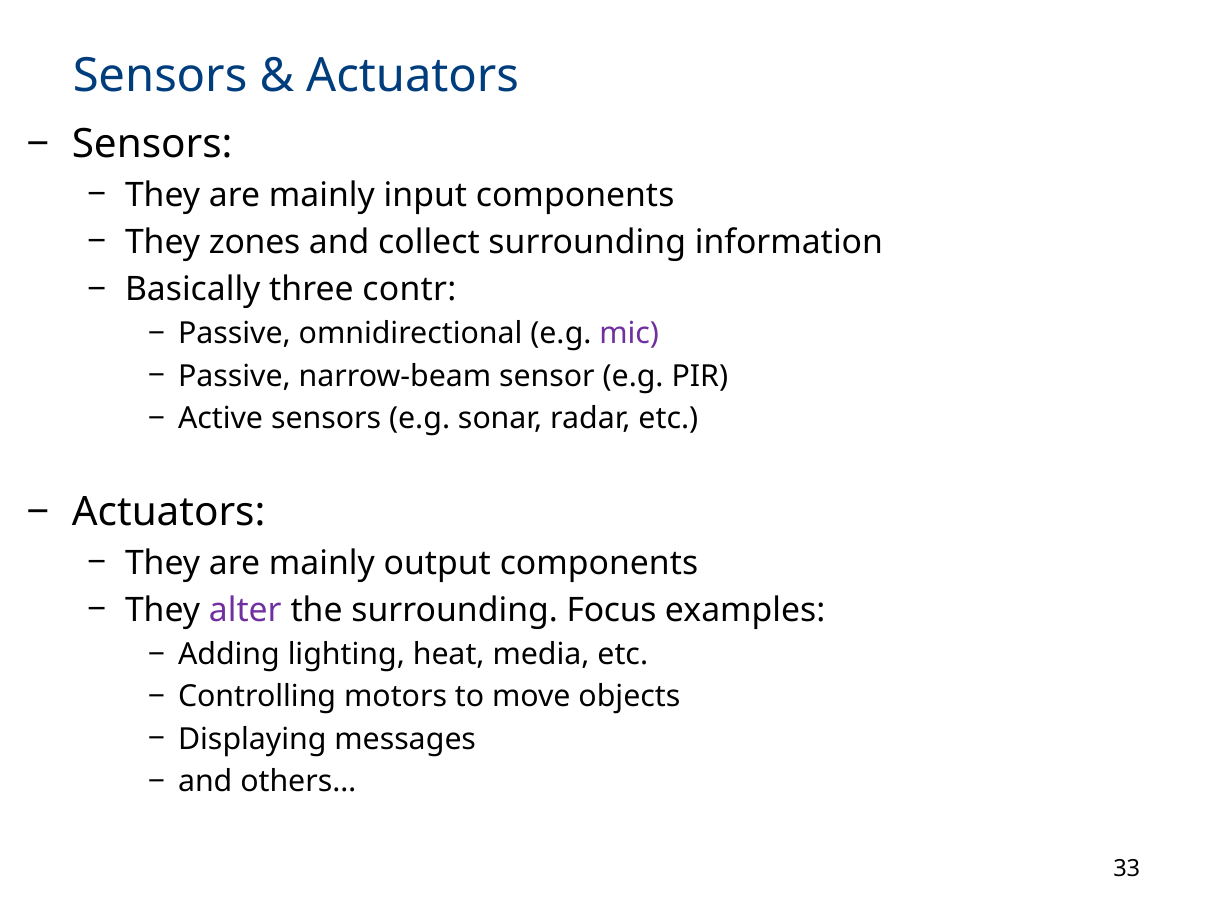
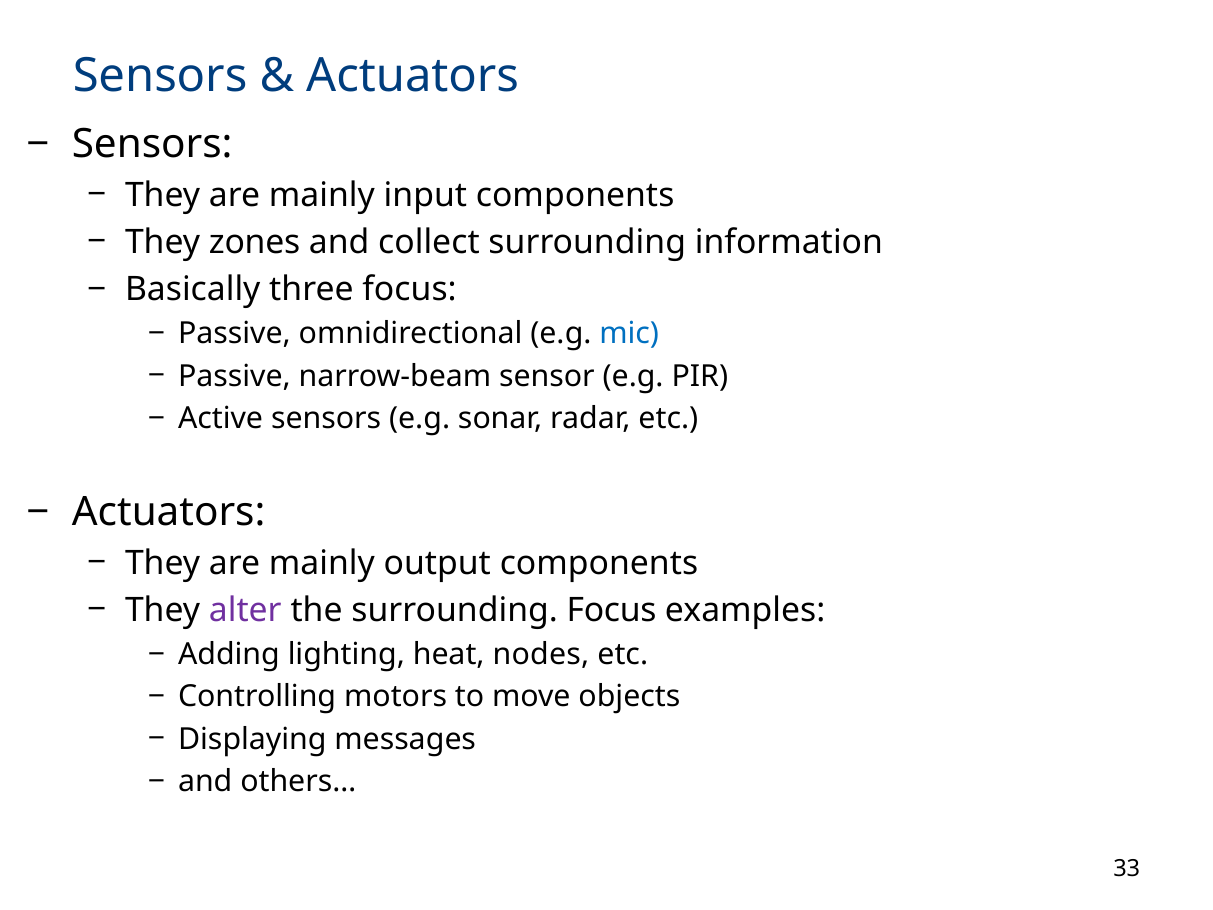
three contr: contr -> focus (410, 289)
mic colour: purple -> blue (629, 334)
media: media -> nodes (541, 654)
